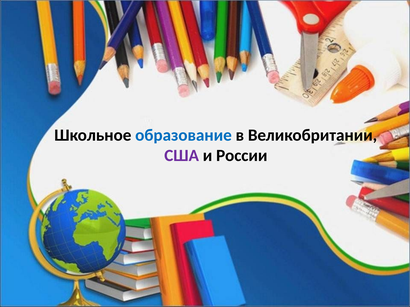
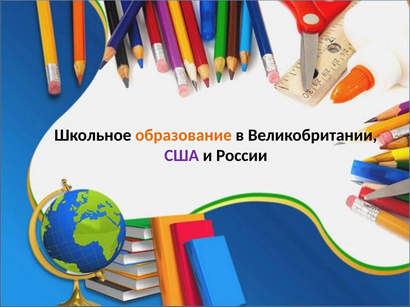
образование colour: blue -> orange (183, 135)
